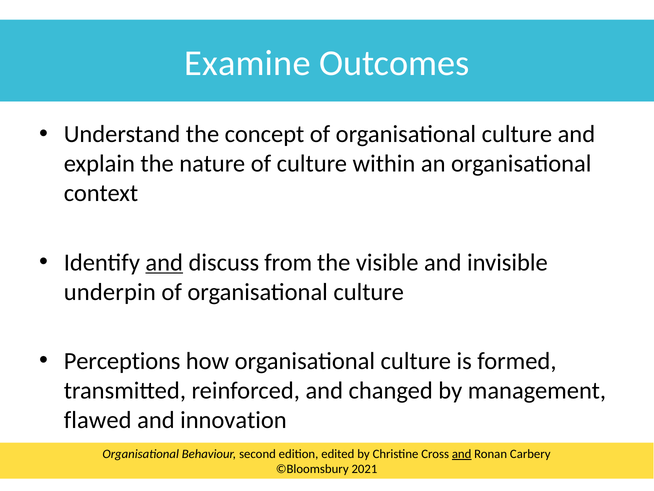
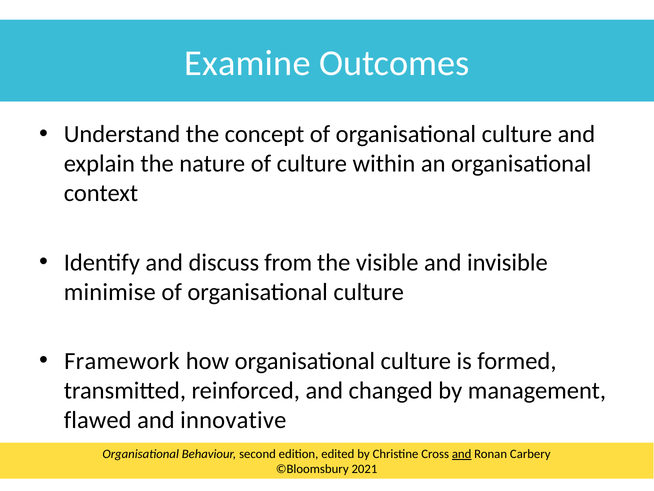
and underline: present -> none (164, 262)
underpin: underpin -> minimise (110, 292)
Perceptions: Perceptions -> Framework (122, 361)
innovation: innovation -> innovative (233, 420)
